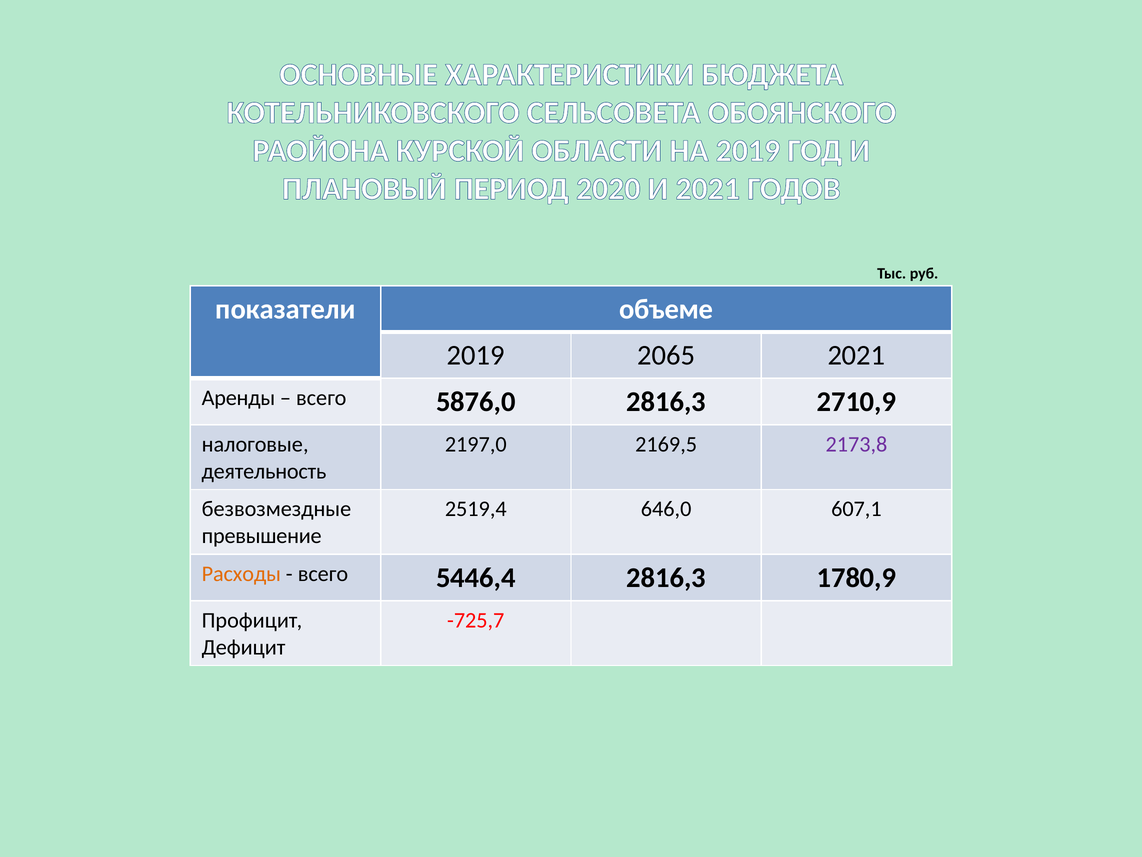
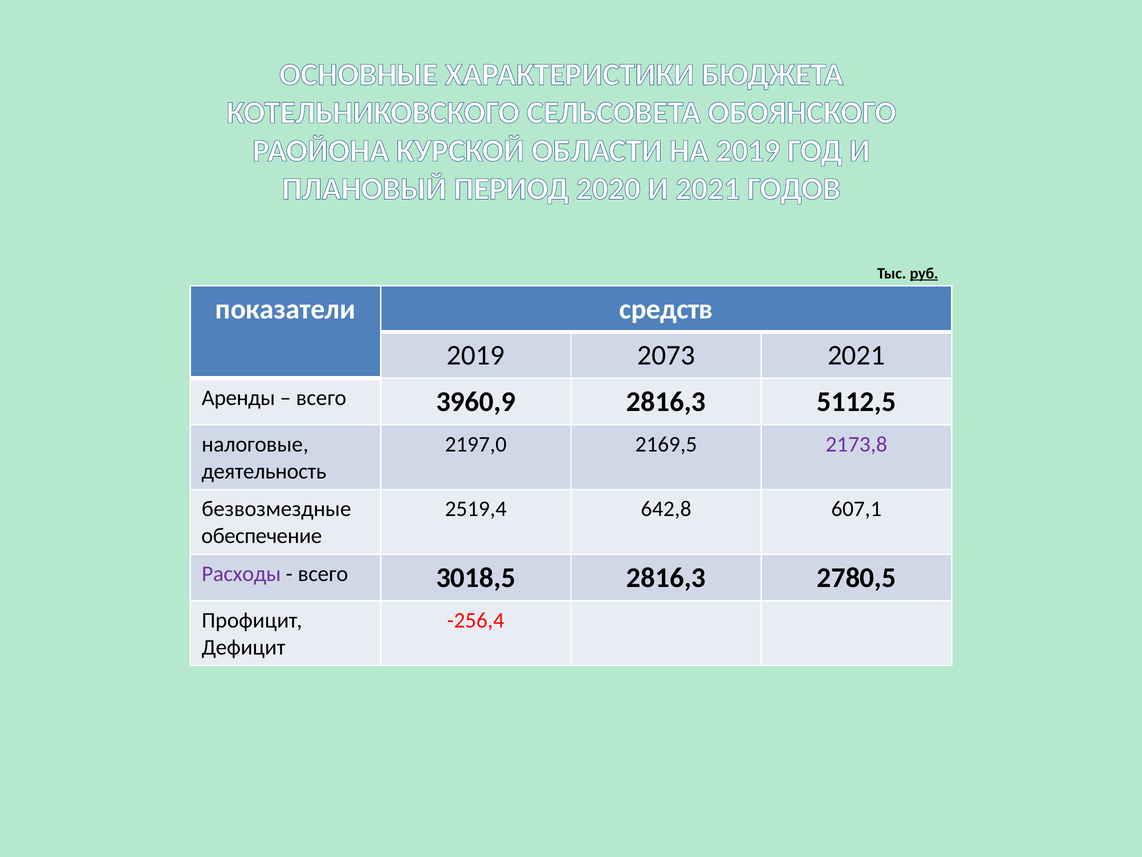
руб underline: none -> present (924, 273)
объеме: объеме -> средств (666, 309)
2065: 2065 -> 2073 (666, 355)
5876,0: 5876,0 -> 3960,9 (476, 402)
2710,9: 2710,9 -> 5112,5 (856, 402)
646,0: 646,0 -> 642,8 (666, 509)
превышение: превышение -> обеспечение (262, 536)
Расходы colour: orange -> purple (241, 574)
5446,4: 5446,4 -> 3018,5 (476, 577)
1780,9: 1780,9 -> 2780,5 (856, 577)
-725,7: -725,7 -> -256,4 (476, 620)
